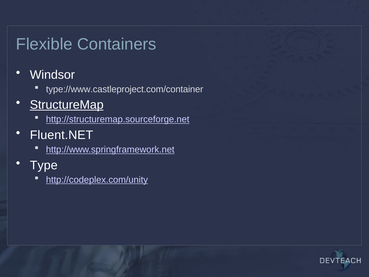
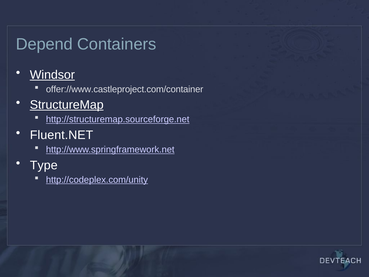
Flexible: Flexible -> Depend (44, 44)
Windsor underline: none -> present (52, 75)
type://www.castleproject.com/container: type://www.castleproject.com/container -> offer://www.castleproject.com/container (125, 89)
